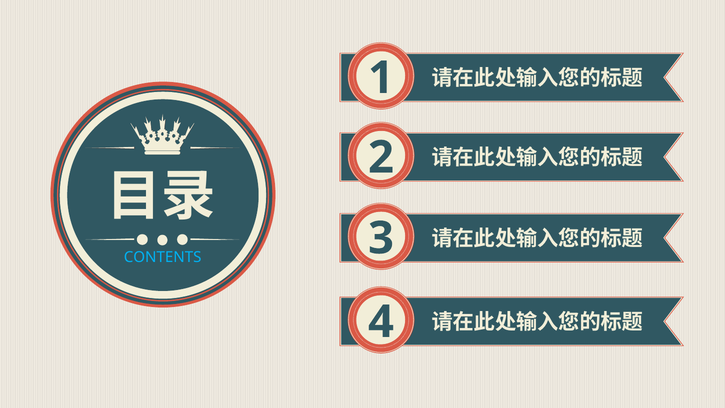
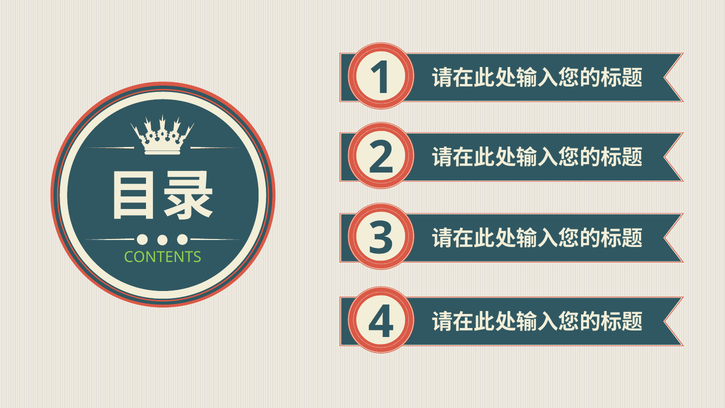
CONTENTS colour: light blue -> light green (163, 257)
